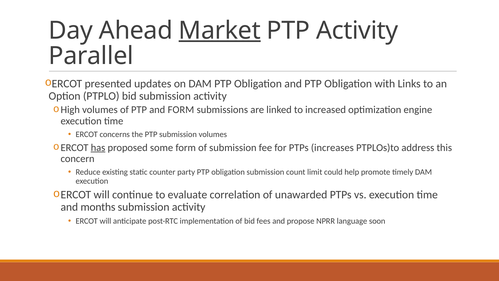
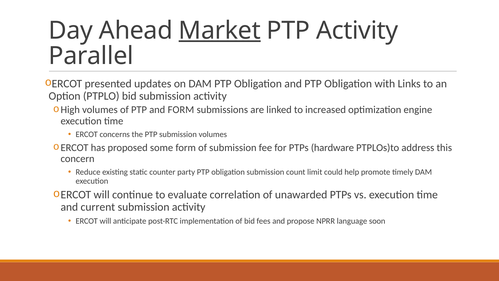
has underline: present -> none (98, 147)
increases: increases -> hardware (332, 147)
months: months -> current (98, 207)
